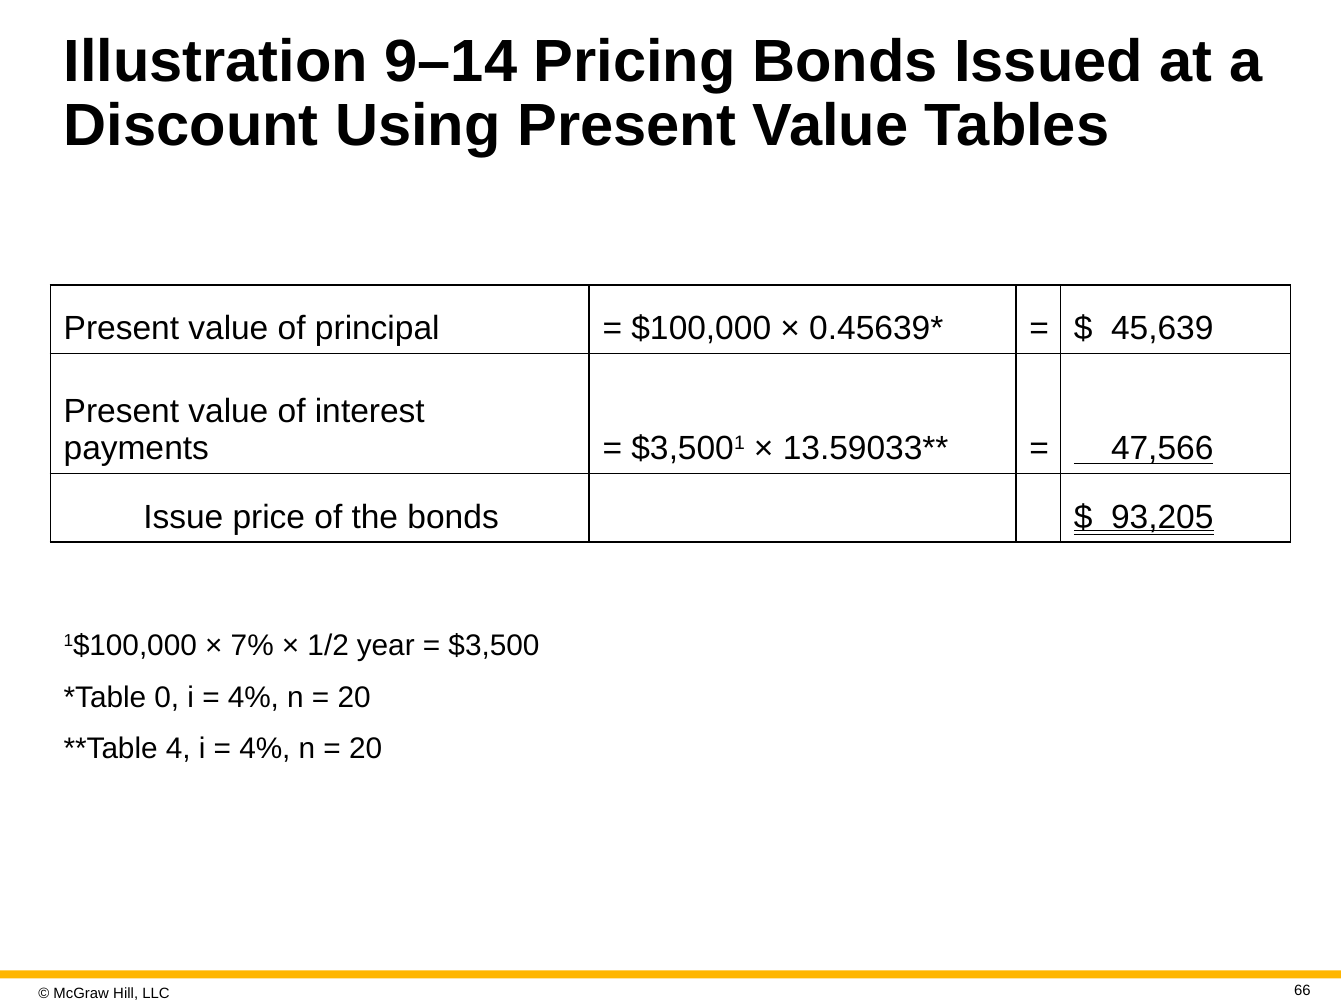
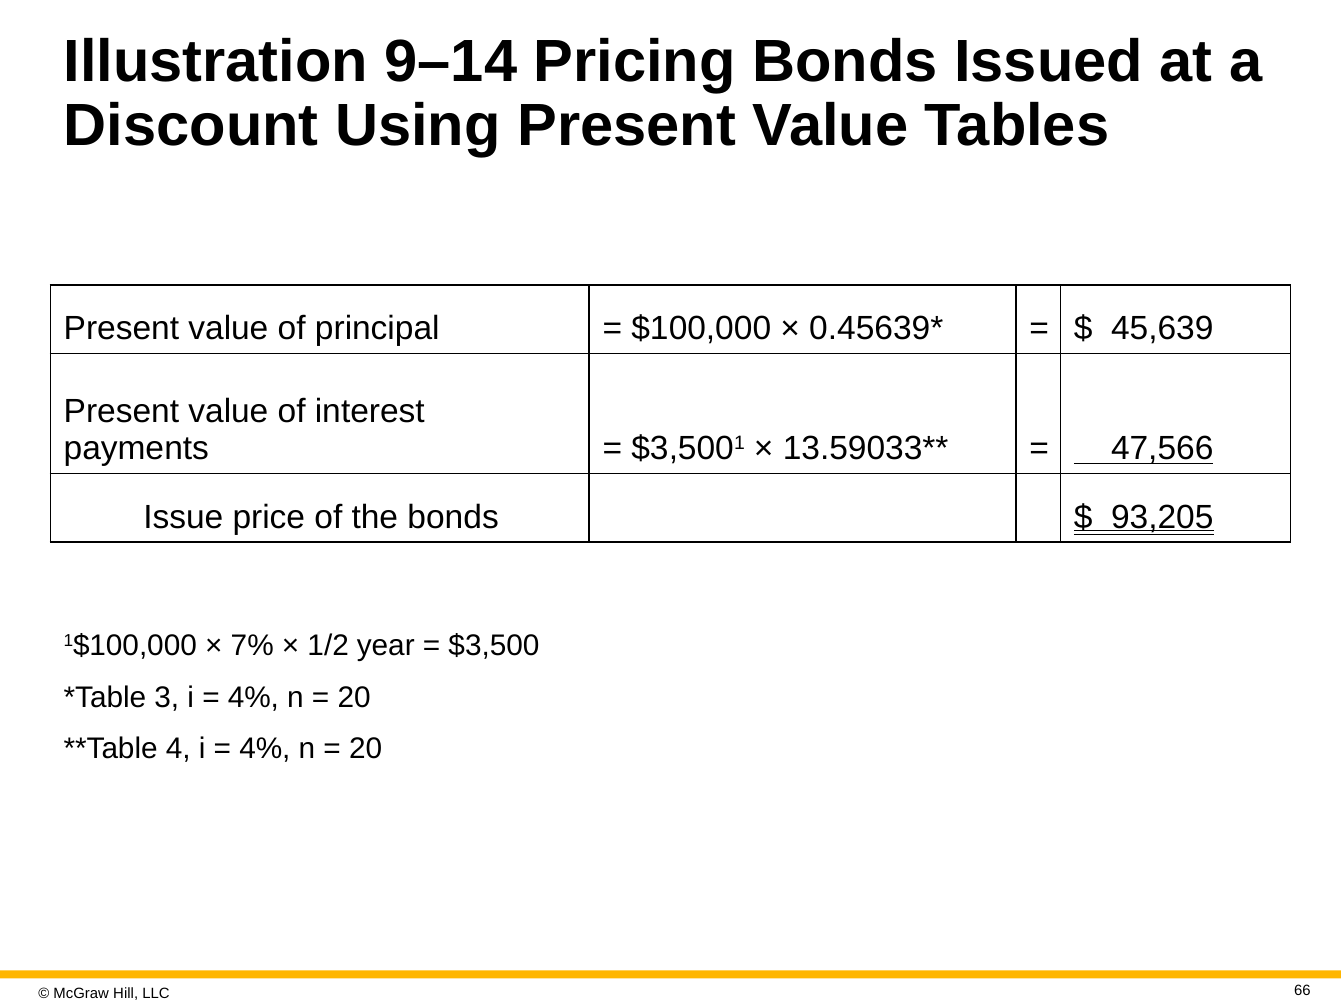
0: 0 -> 3 (167, 698)
